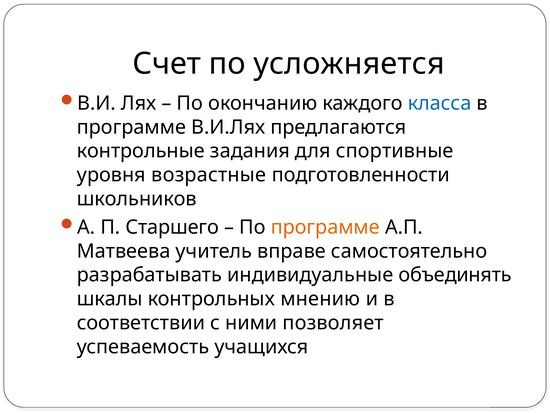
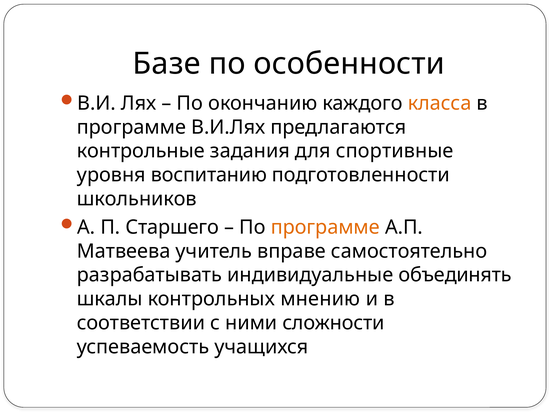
Счет: Счет -> Базе (167, 64)
усложняется: усложняется -> особенности (349, 64)
класса colour: blue -> orange (440, 103)
возрастные: возрастные -> воспитанию (209, 175)
позволяет: позволяет -> сложности (333, 323)
